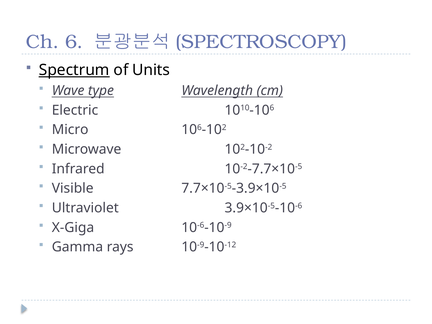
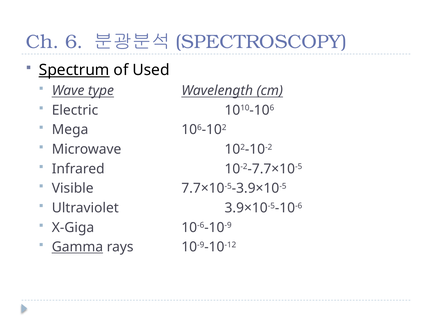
Units: Units -> Used (151, 70)
Micro: Micro -> Mega (70, 130)
Gamma underline: none -> present (77, 247)
